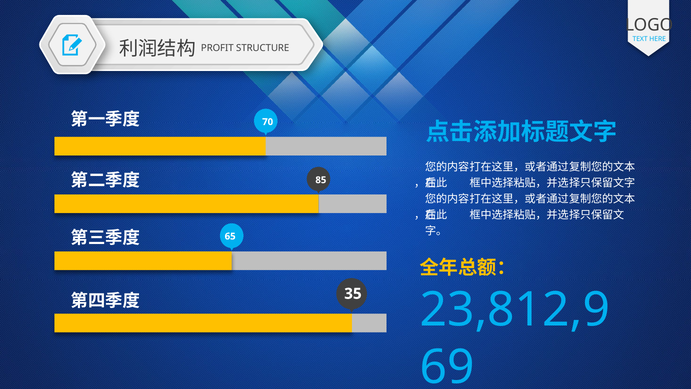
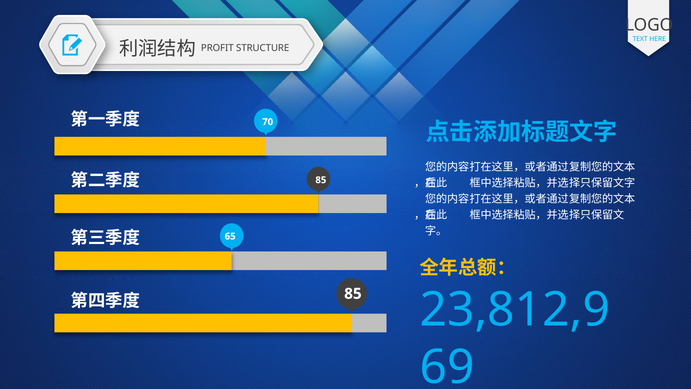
35: 35 -> 85 (353, 294)
